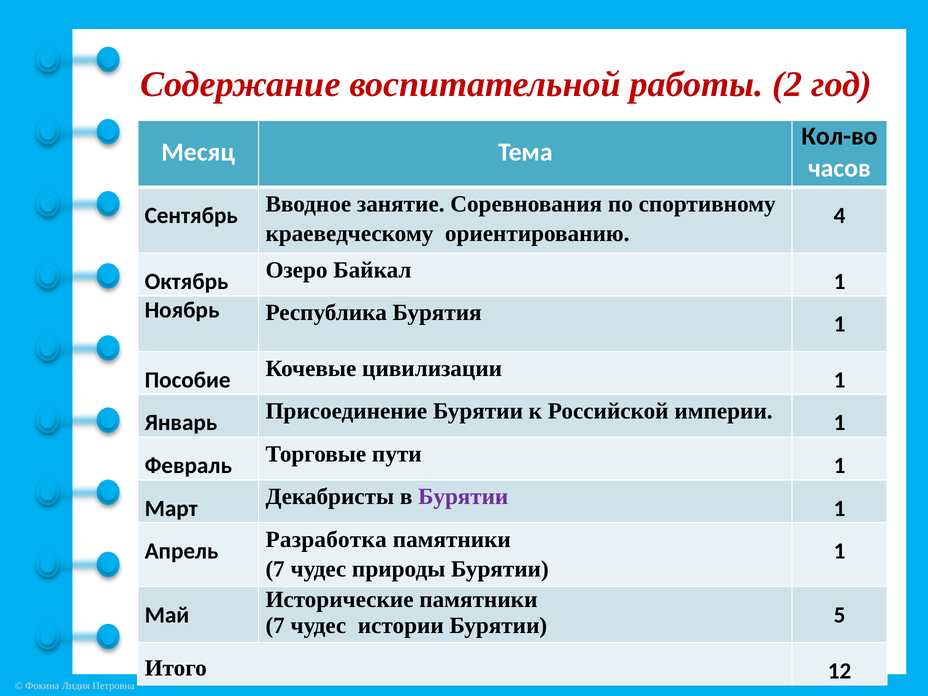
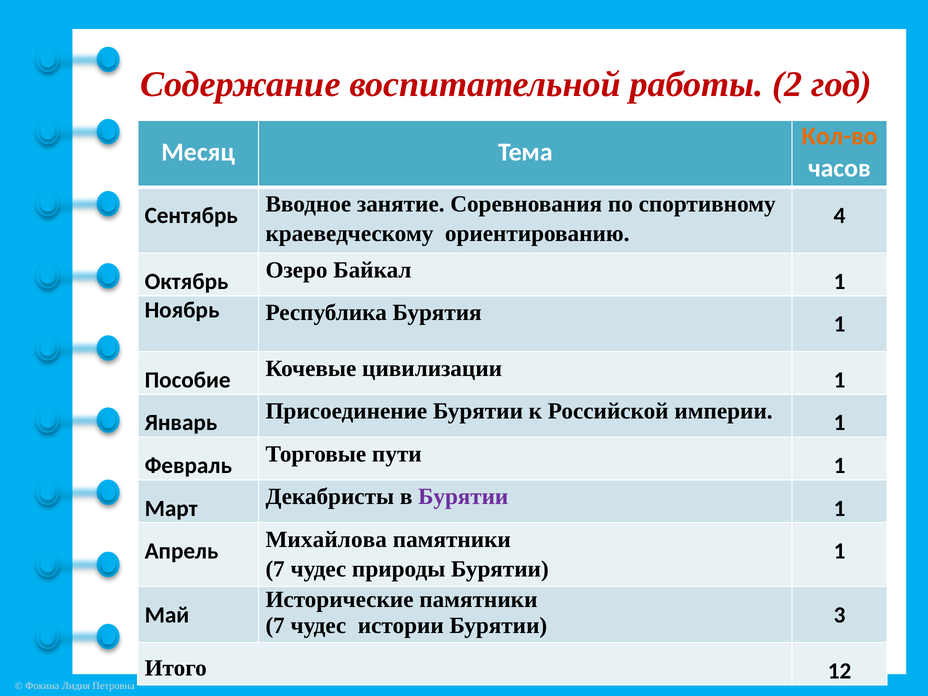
Кол-во colour: black -> orange (840, 136)
Разработка: Разработка -> Михайлова (326, 539)
5: 5 -> 3 (839, 615)
